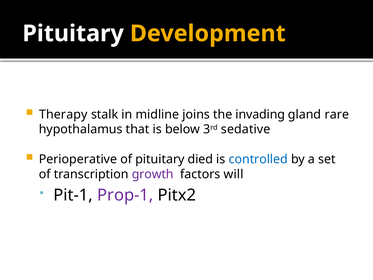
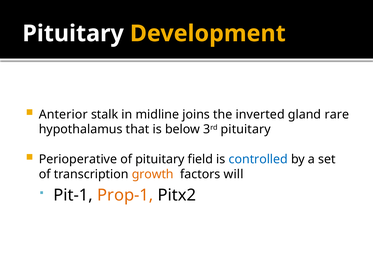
Therapy: Therapy -> Anterior (63, 114)
invading: invading -> inverted (260, 114)
3rd sedative: sedative -> pituitary (246, 129)
died: died -> field (200, 159)
growth colour: purple -> orange (153, 174)
Prop-1 colour: purple -> orange (125, 195)
